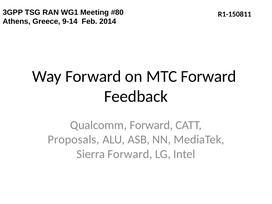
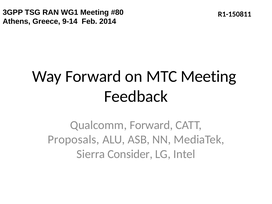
MTC Forward: Forward -> Meeting (208, 76)
Sierra Forward: Forward -> Consider (130, 154)
